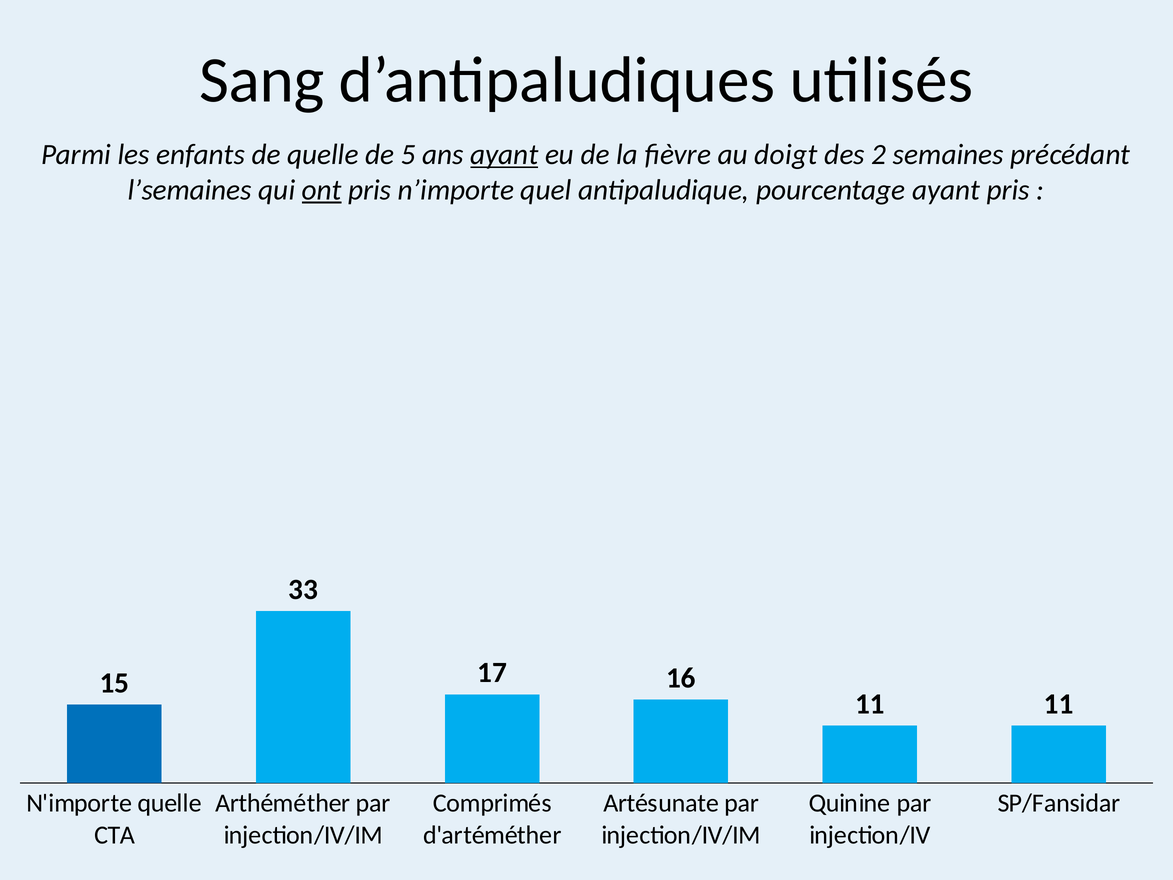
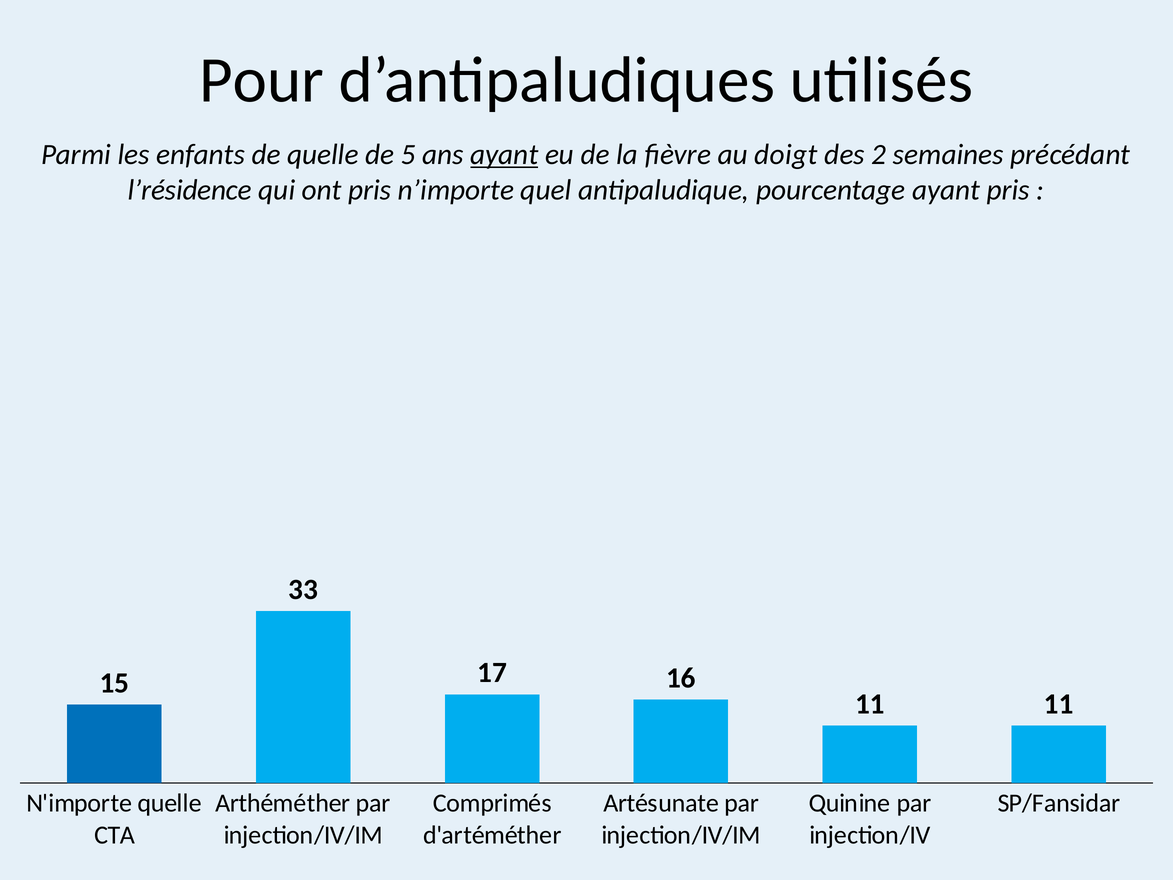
Sang: Sang -> Pour (262, 80)
l’semaines: l’semaines -> l’résidence (190, 190)
ont underline: present -> none (322, 190)
